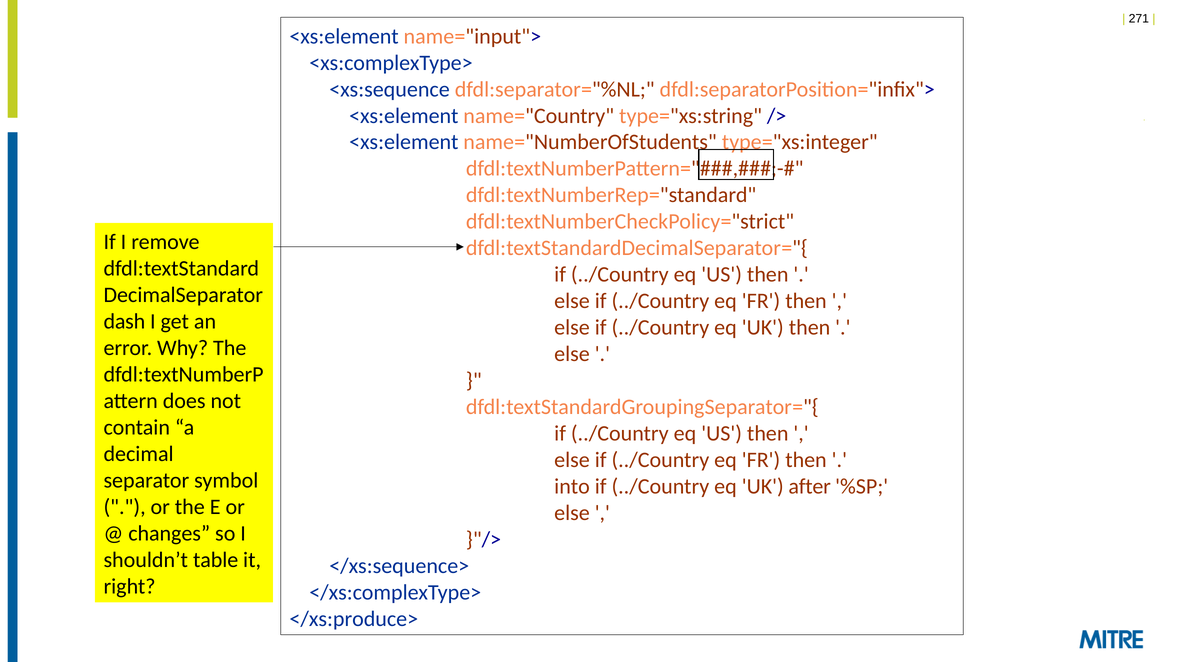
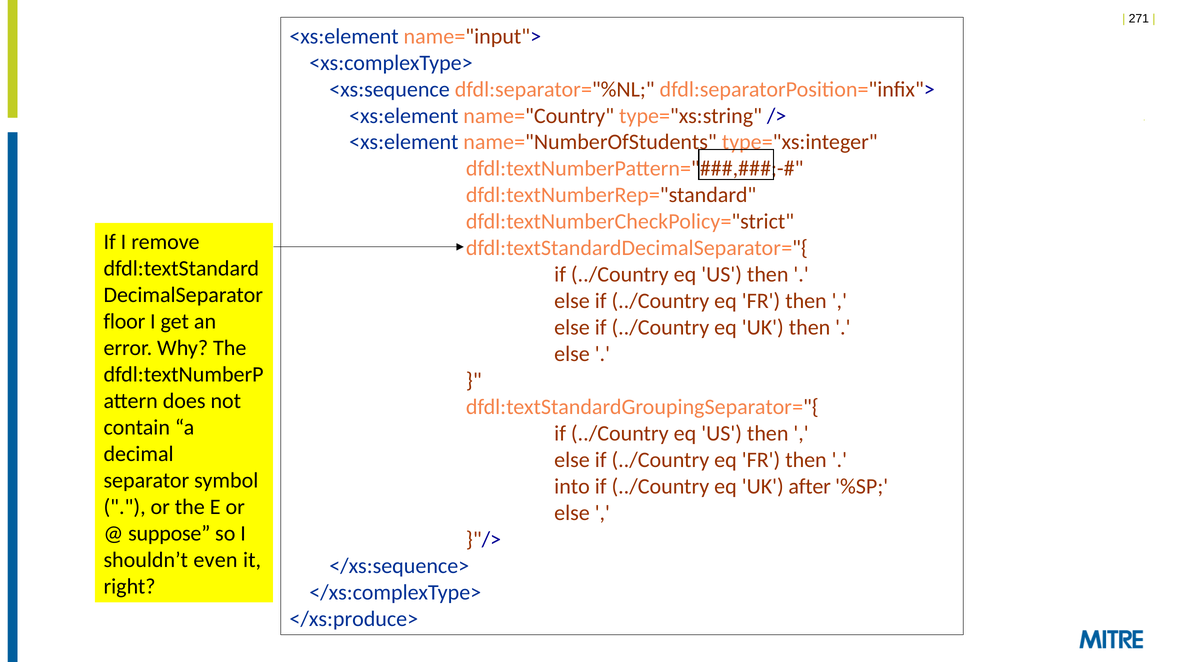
dash: dash -> floor (124, 322)
changes: changes -> suppose (169, 533)
table: table -> even (215, 560)
